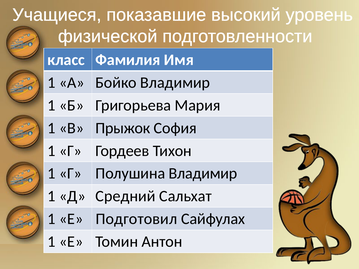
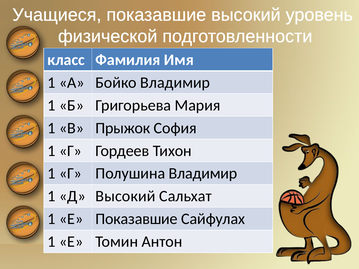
Д Средний: Средний -> Высокий (125, 196)
Е Подготовил: Подготовил -> Показавшие (137, 219)
